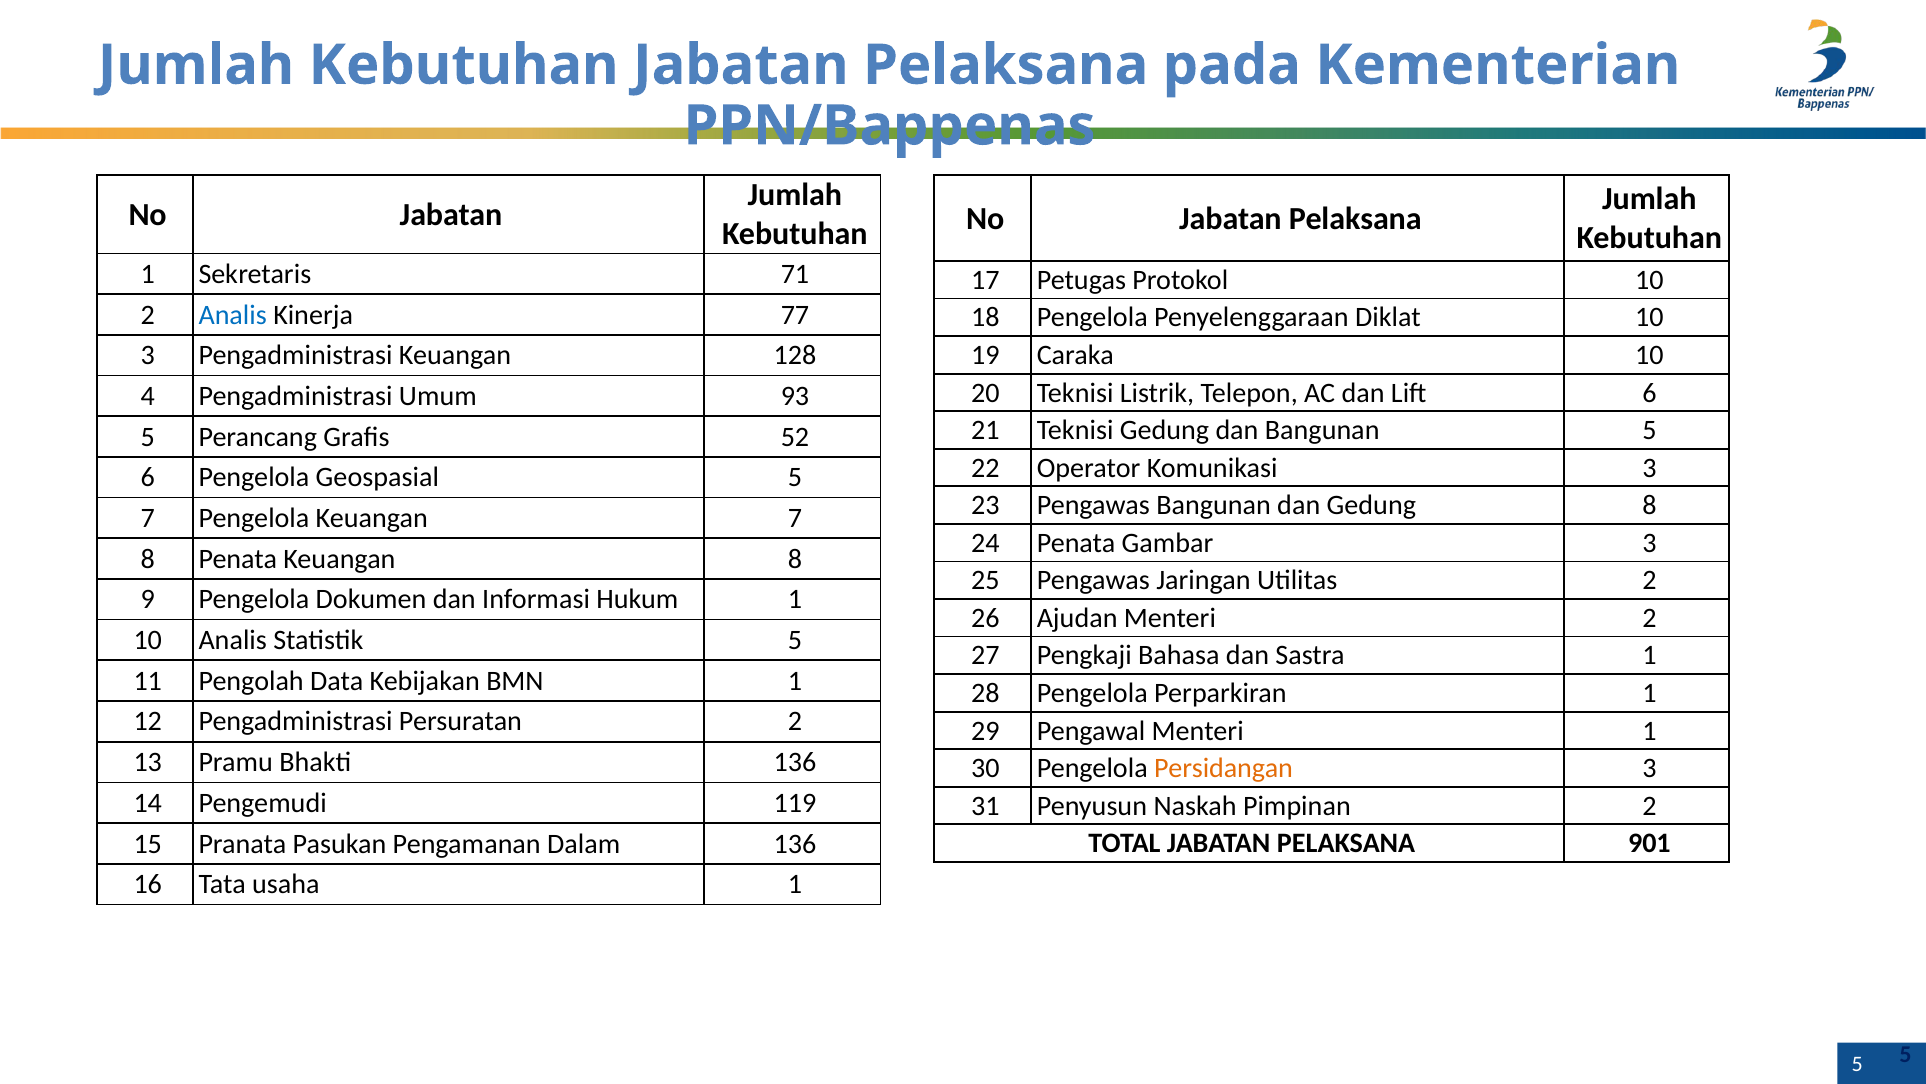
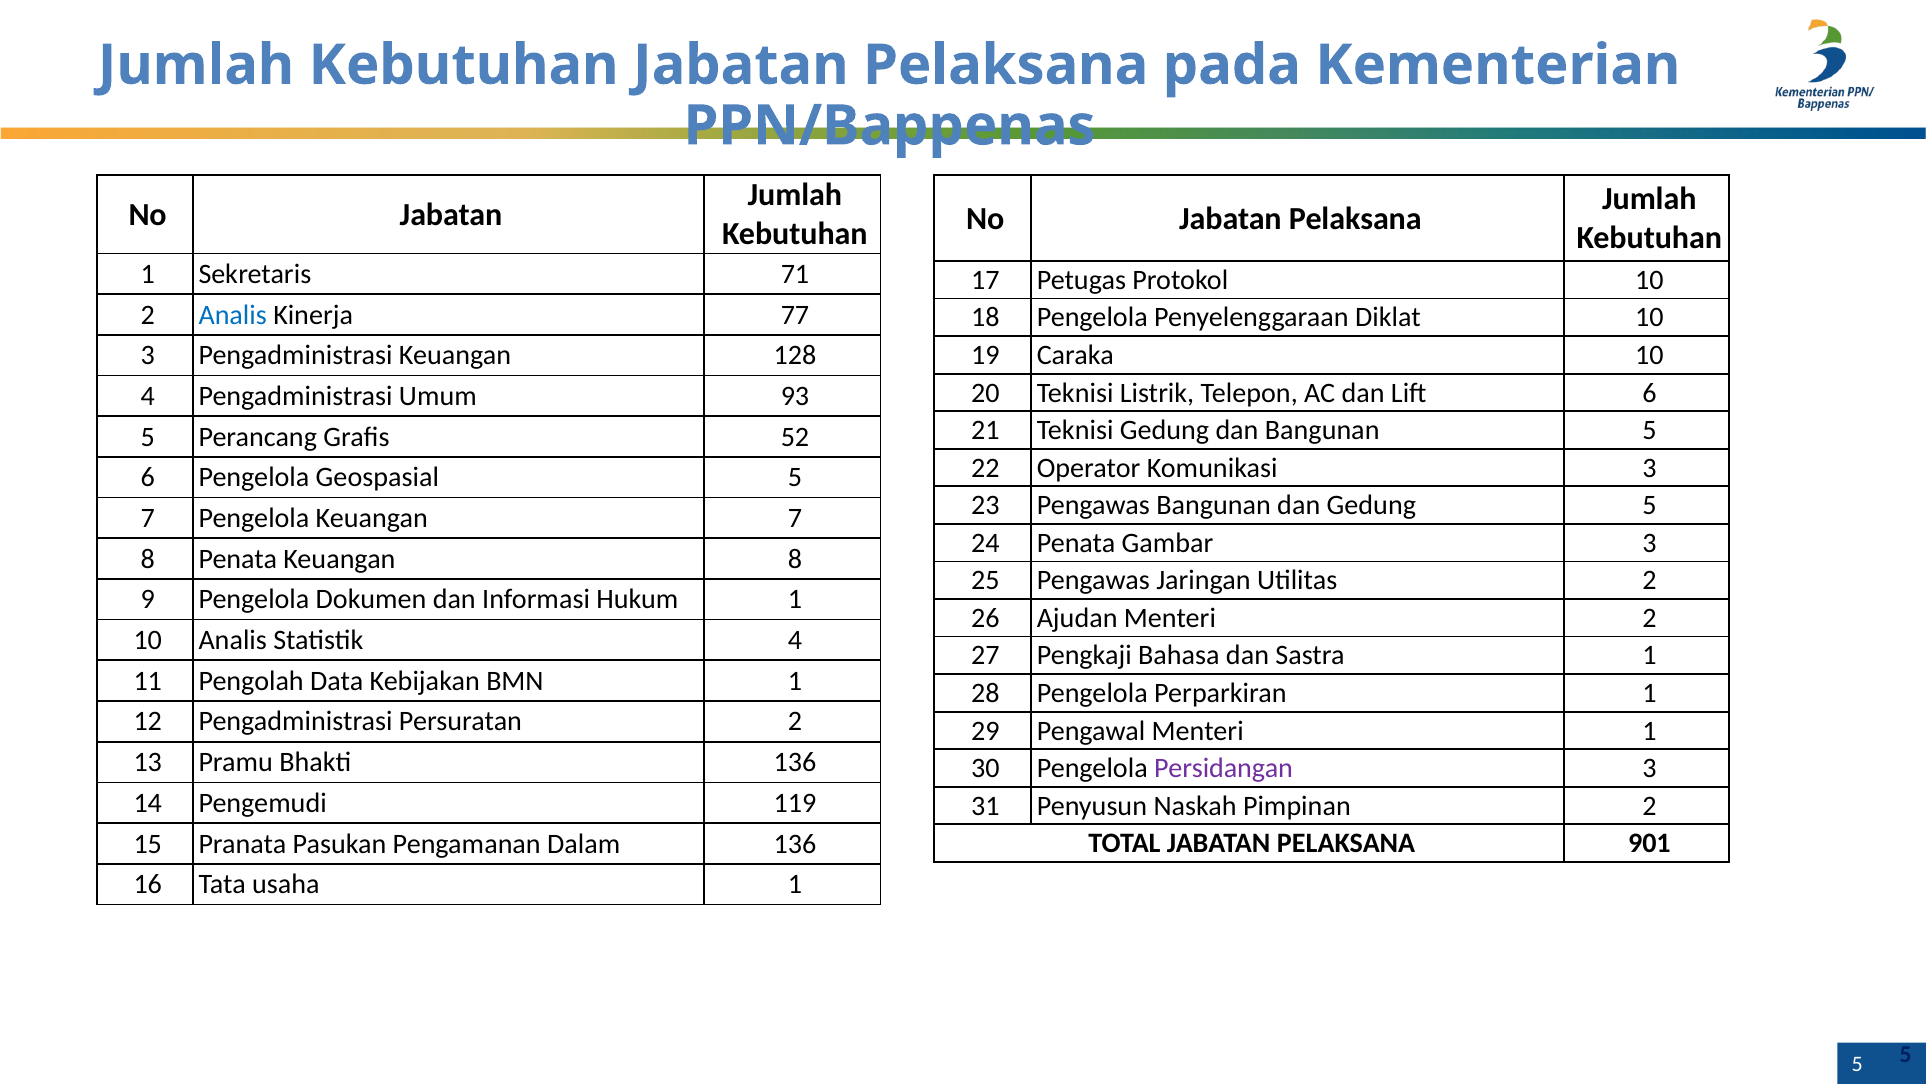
Gedung 8: 8 -> 5 (1649, 505)
Statistik 5: 5 -> 4 (795, 640)
Persidangan colour: orange -> purple (1223, 768)
